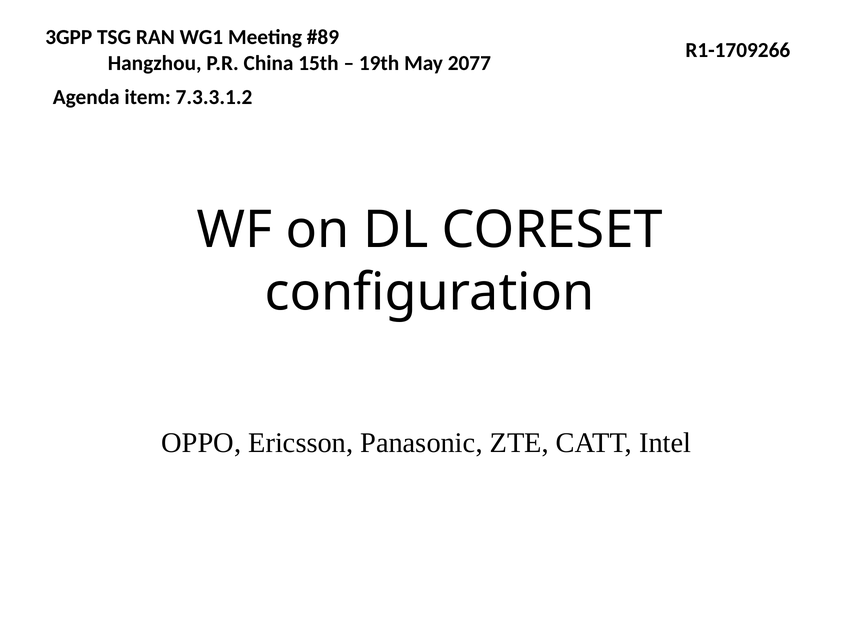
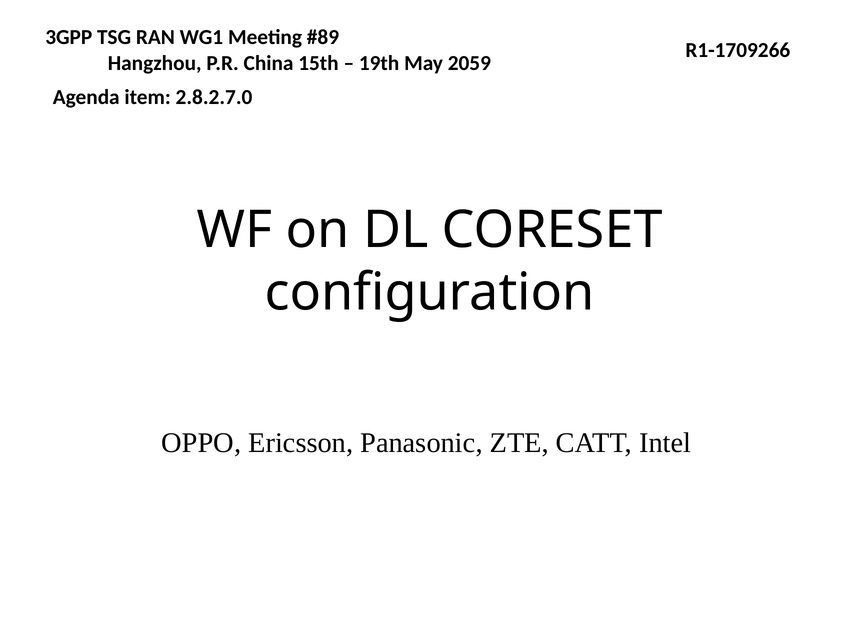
2077: 2077 -> 2059 (469, 63)
7.3.3.1.2: 7.3.3.1.2 -> 2.8.2.7.0 (214, 97)
